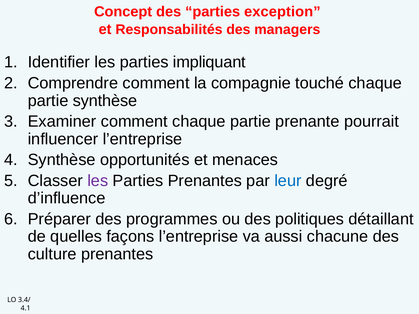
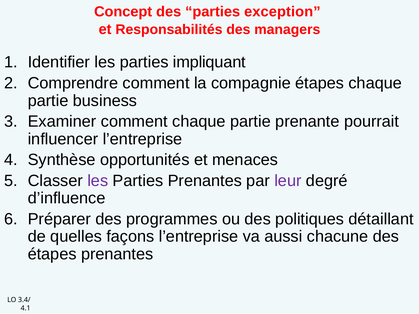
compagnie touché: touché -> étapes (320, 83)
partie synthèse: synthèse -> business (105, 101)
leur colour: blue -> purple (288, 181)
culture: culture -> étapes (52, 254)
